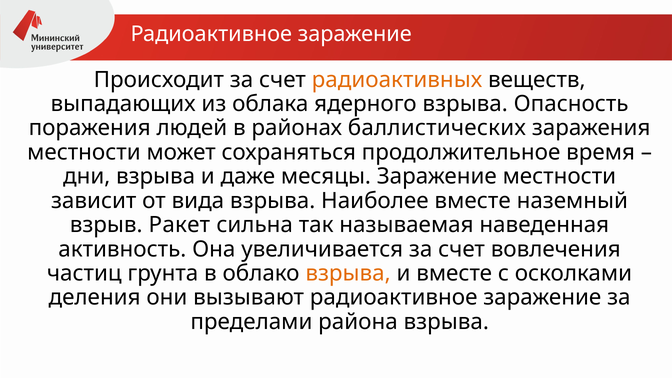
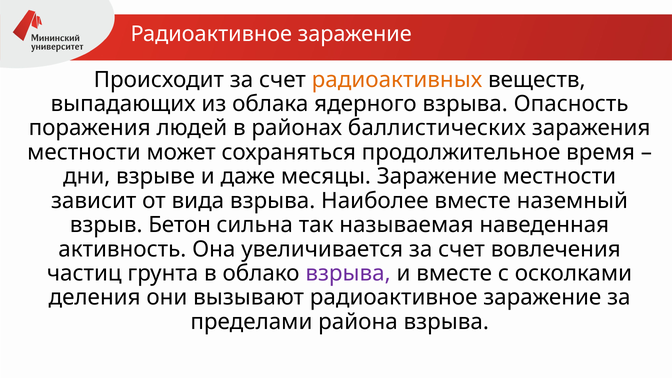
дни взрыва: взрыва -> взрыве (156, 177)
Ракет: Ракет -> Бетон (180, 225)
взрыва colour: orange -> purple (348, 273)
